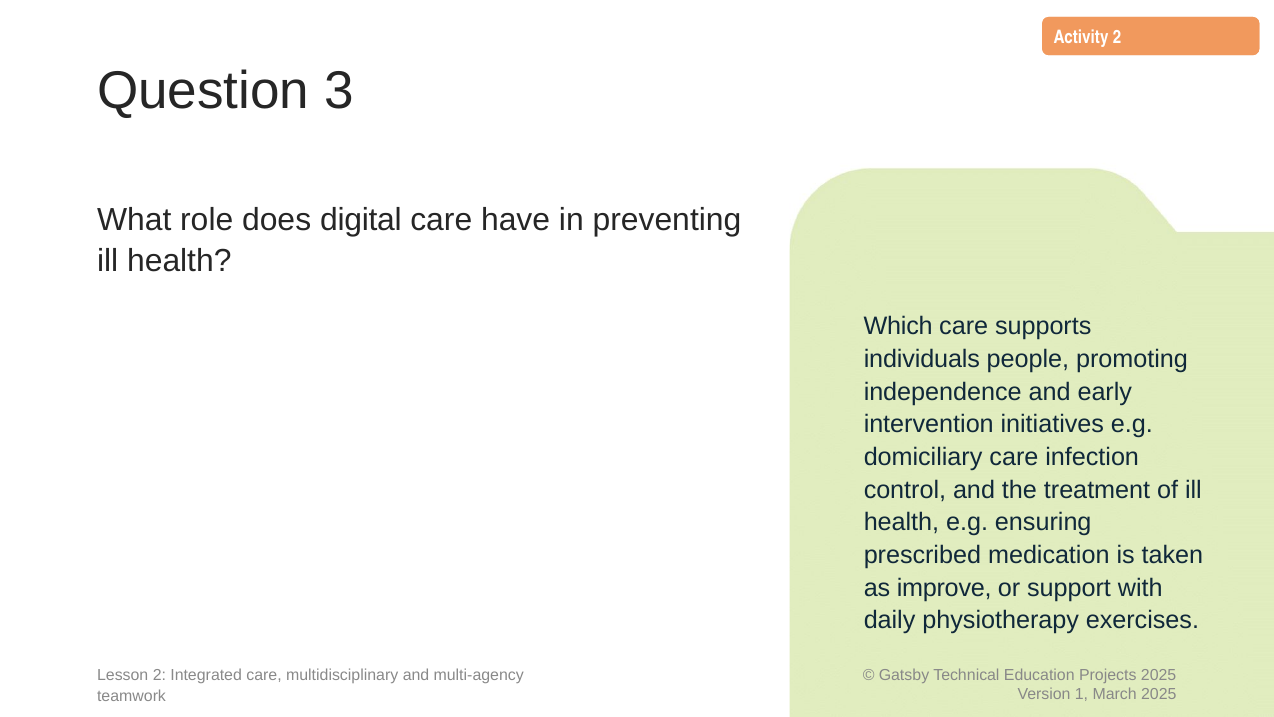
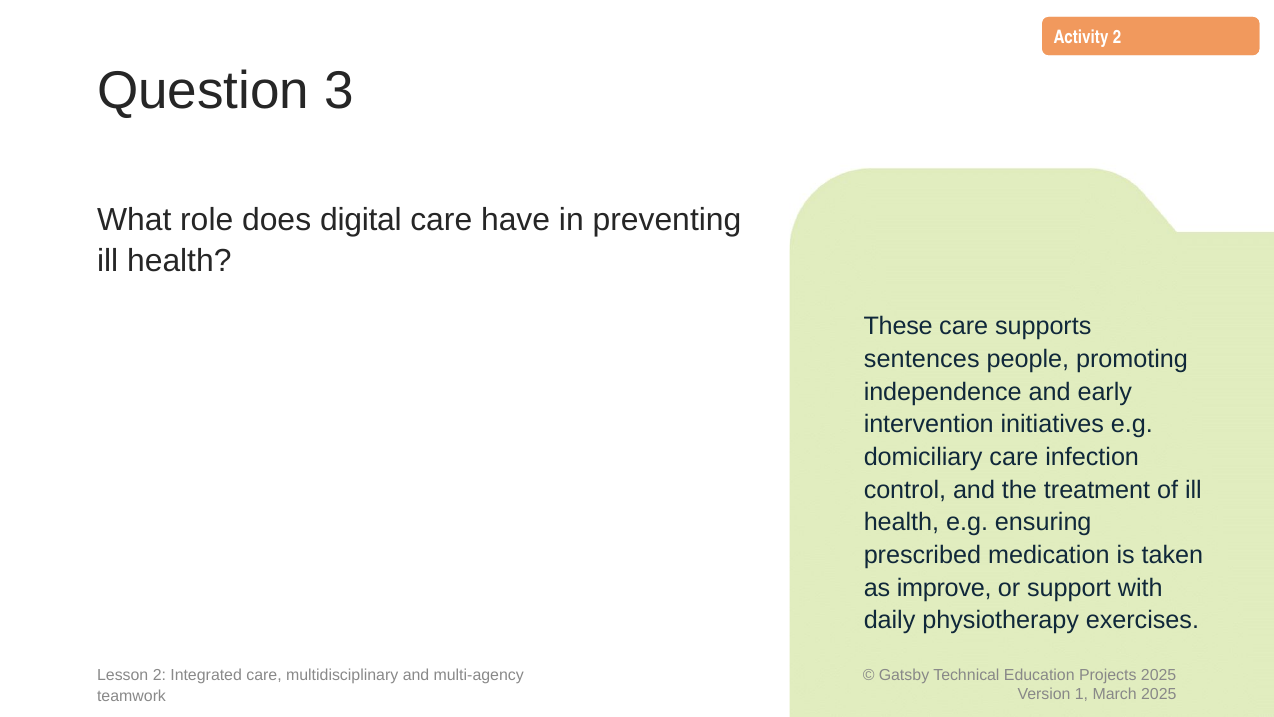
Which: Which -> These (898, 326)
individuals: individuals -> sentences (922, 359)
